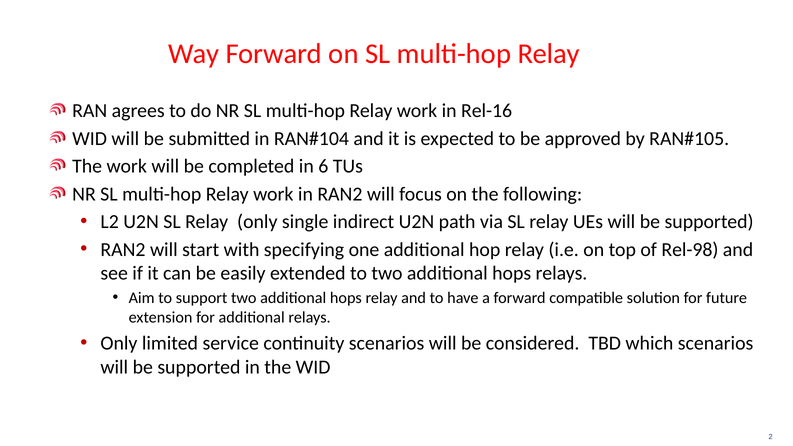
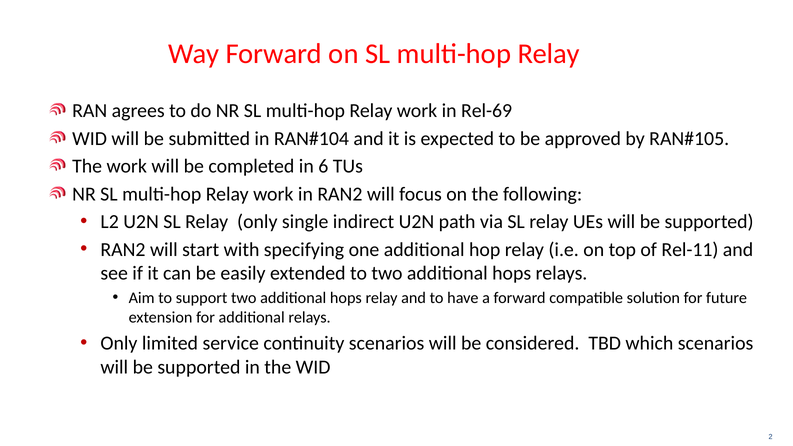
Rel-16: Rel-16 -> Rel-69 (487, 111)
Rel-98: Rel-98 -> Rel-11 (690, 250)
